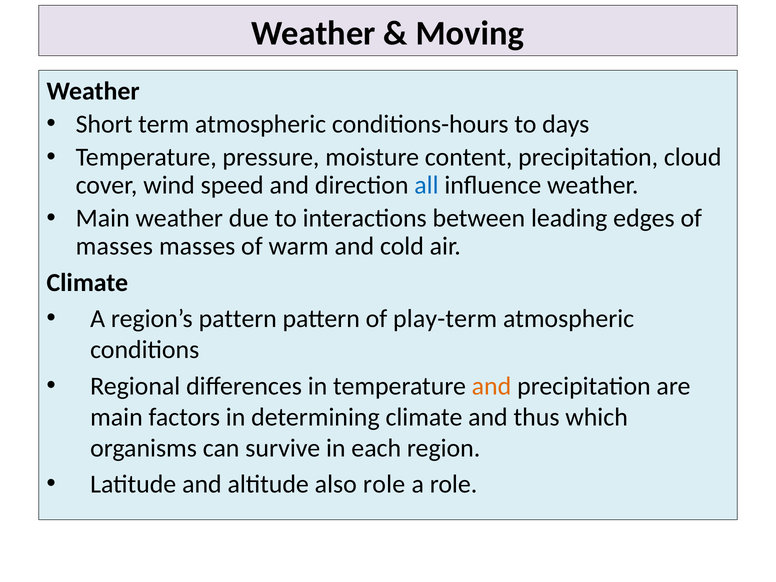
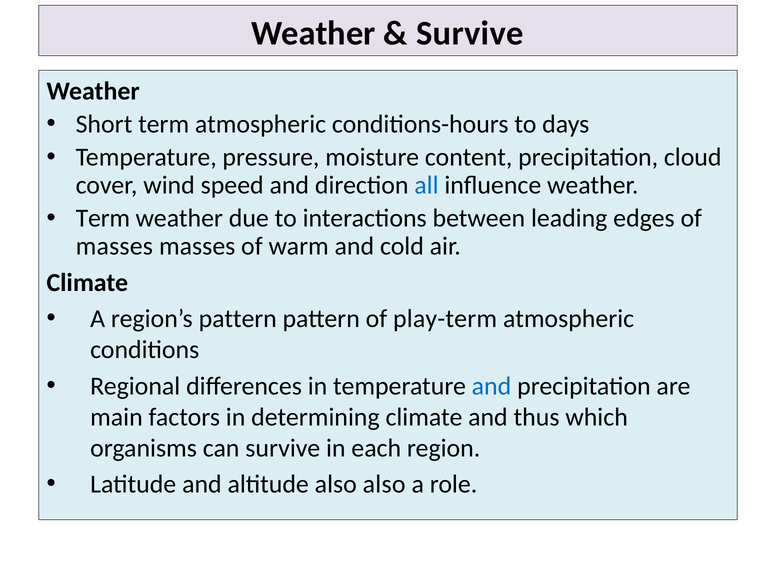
Moving: Moving -> Survive (470, 34)
Main: Main -> Term (103, 218)
and colour: orange -> blue (492, 386)
also role: role -> also (384, 484)
